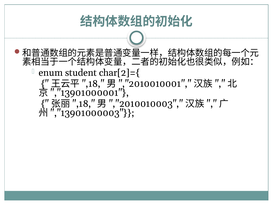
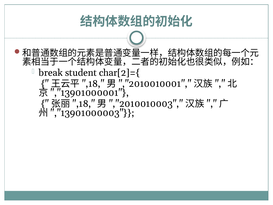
enum: enum -> break (51, 73)
